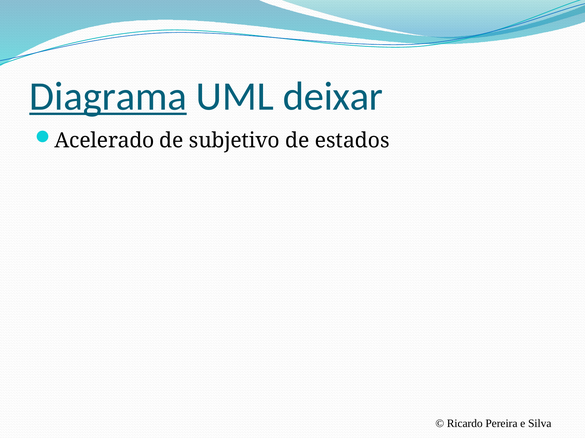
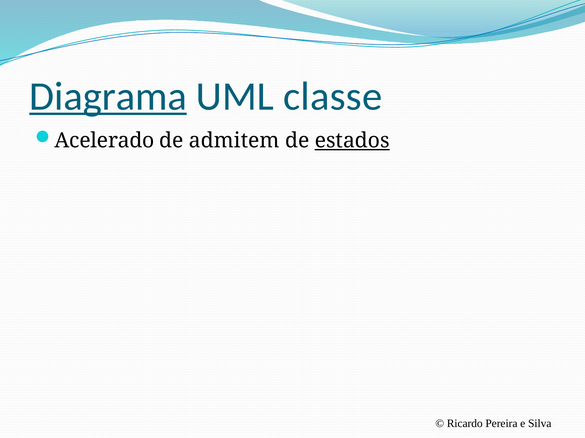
deixar: deixar -> classe (333, 97)
subjetivo: subjetivo -> admitem (234, 141)
estados underline: none -> present (352, 141)
